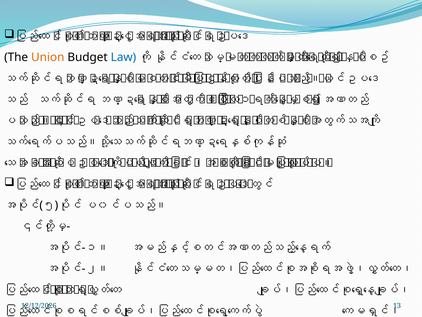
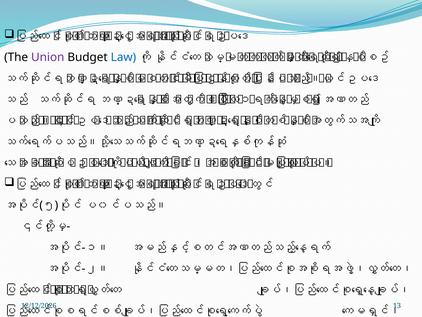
Union colour: orange -> purple (48, 57)
